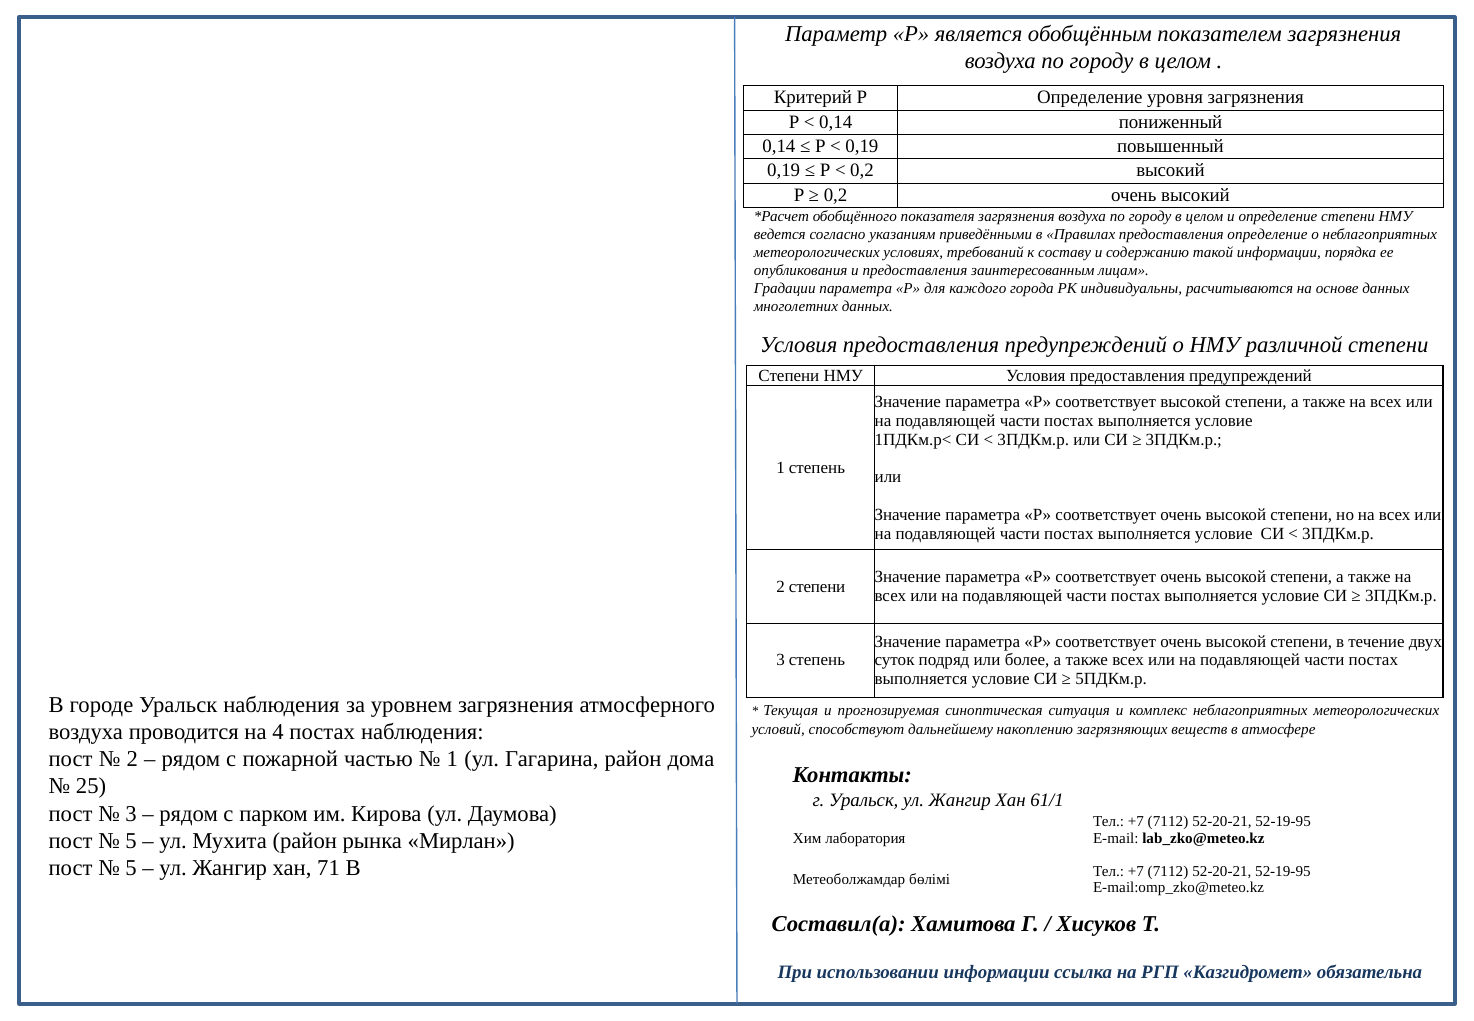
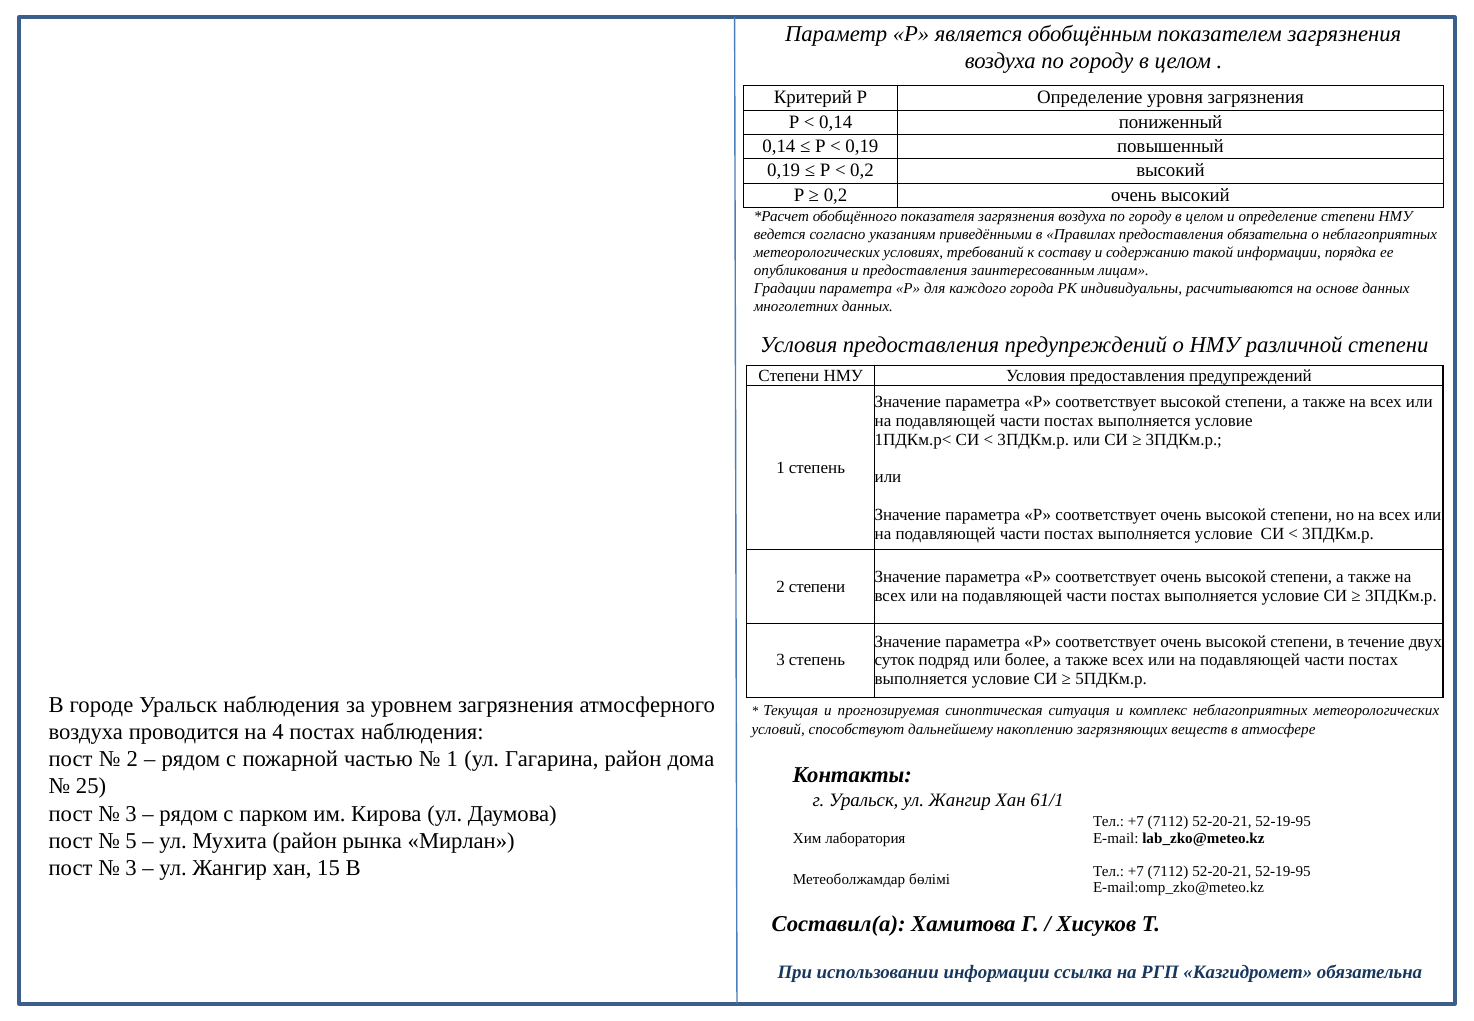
предоставления определение: определение -> обязательна (1268, 234)
5: 5 -> 3 (131, 868)
71: 71 -> 15 (329, 868)
